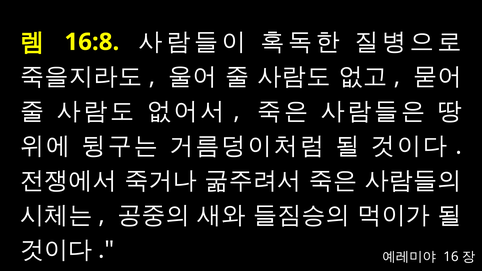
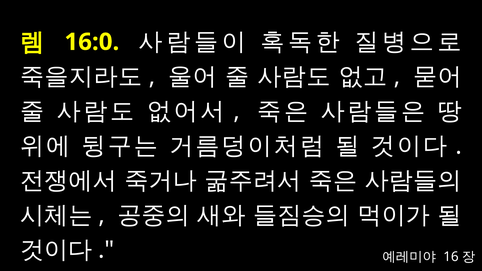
16:8: 16:8 -> 16:0 (92, 42)
